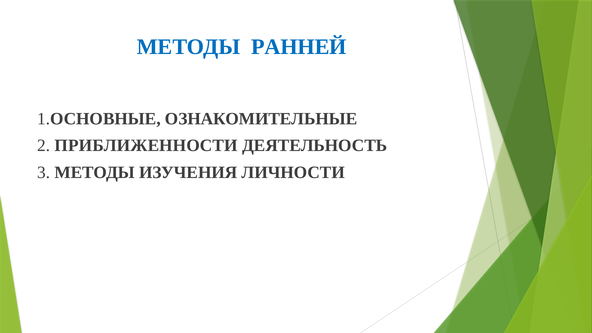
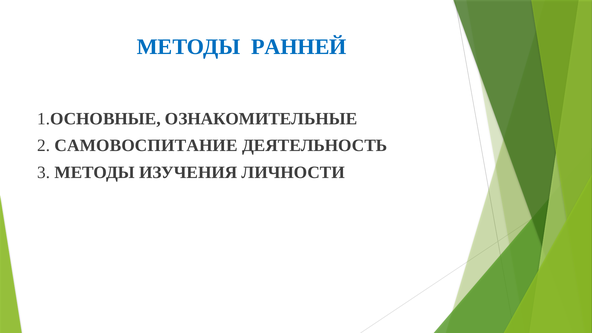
ПРИБЛИЖЕННОСТИ: ПРИБЛИЖЕННОСТИ -> САМОВОСПИТАНИЕ (146, 146)
